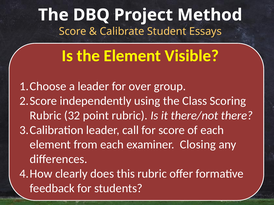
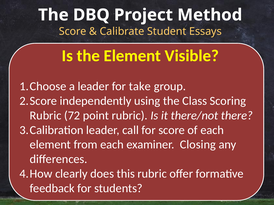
over: over -> take (140, 86)
32: 32 -> 72 (72, 116)
